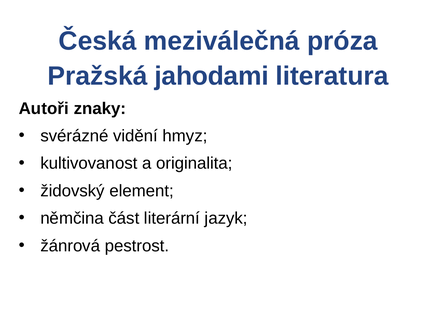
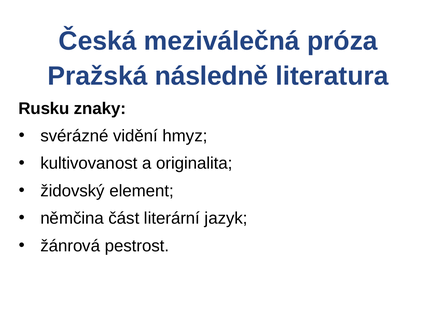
jahodami: jahodami -> následně (212, 76)
Autoři: Autoři -> Rusku (44, 108)
